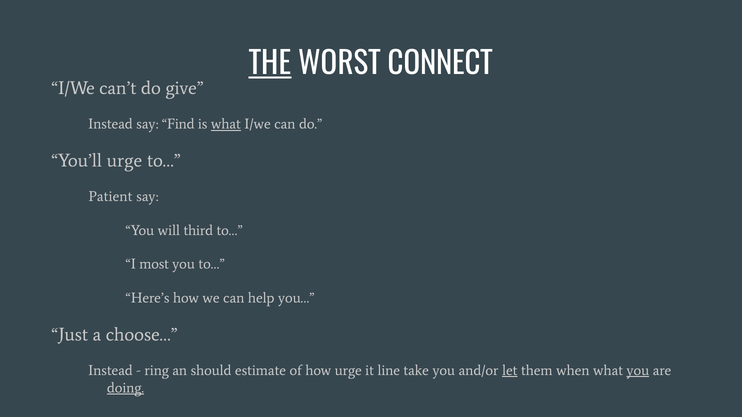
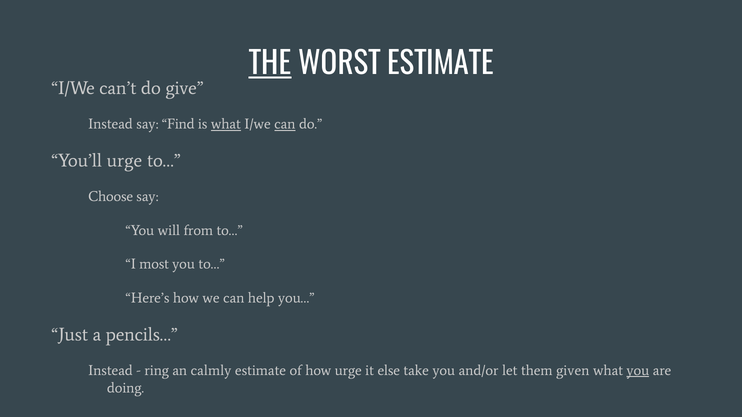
WORST CONNECT: CONNECT -> ESTIMATE (441, 64)
can underline: none -> present (285, 124)
Patient: Patient -> Choose (111, 197)
third: third -> from (198, 231)
choose…: choose… -> pencils… (142, 335)
should: should -> calmly (211, 371)
line: line -> else (389, 371)
let underline: present -> none (510, 371)
when: when -> given (573, 371)
doing underline: present -> none (125, 388)
